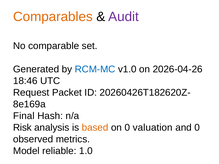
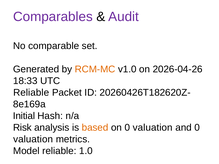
Comparables colour: orange -> purple (53, 17)
RCM-MC colour: blue -> orange (95, 69)
18:46: 18:46 -> 18:33 (25, 81)
Request: Request -> Reliable (31, 93)
Final: Final -> Initial (24, 116)
observed: observed -> valuation (33, 139)
